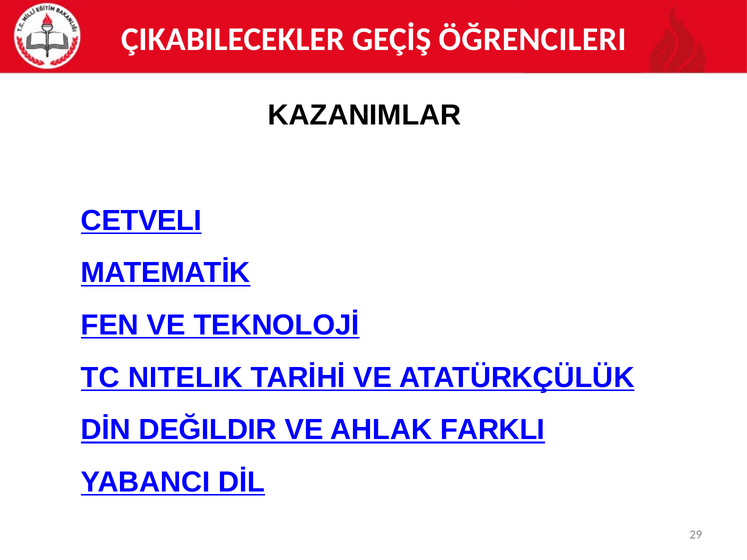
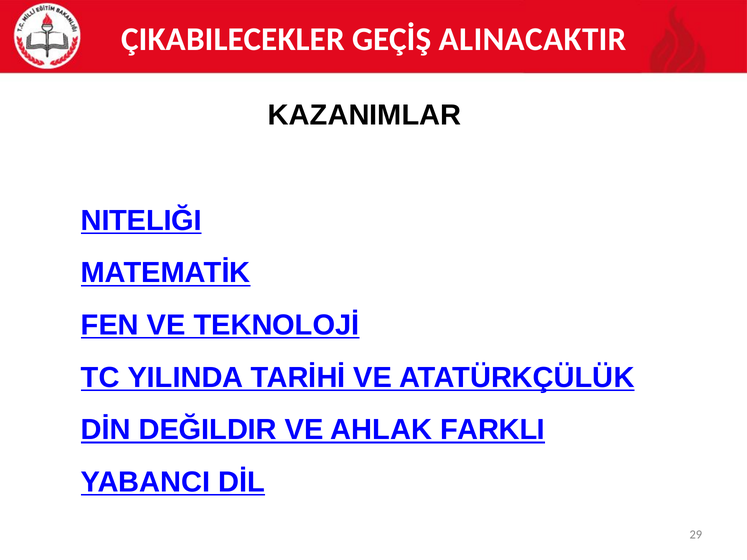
ÖĞRENCILERI: ÖĞRENCILERI -> ALINACAKTIR (533, 39)
CETVELI: CETVELI -> NITELIĞI (141, 221)
NITELIK: NITELIK -> YILINDA (185, 378)
